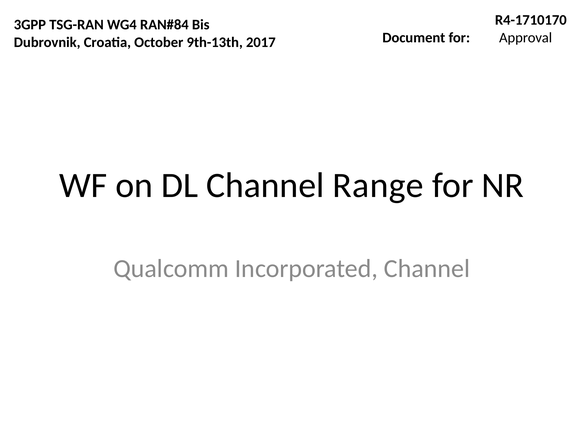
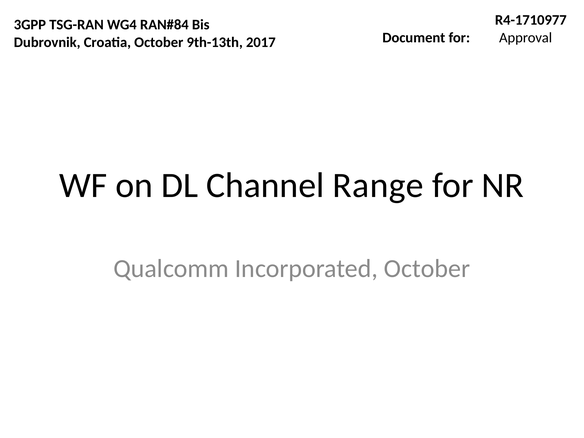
R4-1710170: R4-1710170 -> R4-1710977 (531, 20)
Incorporated Channel: Channel -> October (427, 269)
